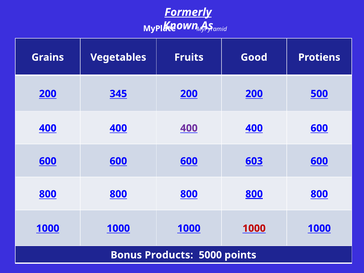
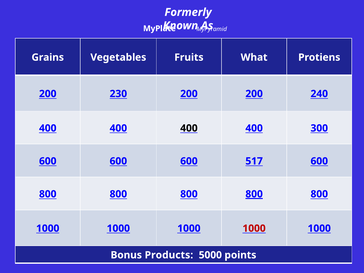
Formerly underline: present -> none (188, 12)
Good: Good -> What (254, 57)
345: 345 -> 230 (118, 94)
500: 500 -> 240 (319, 94)
400 colour: purple -> black (189, 128)
400 600: 600 -> 300 (319, 128)
603: 603 -> 517 (254, 161)
